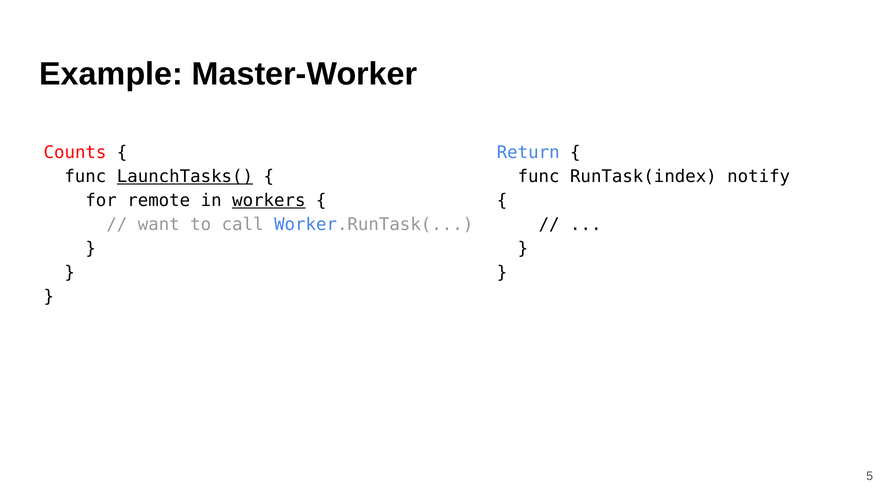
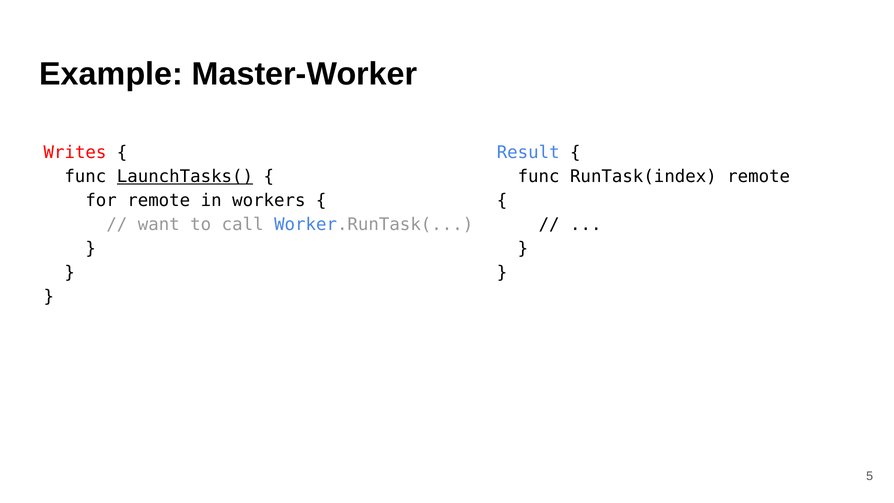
Counts: Counts -> Writes (75, 152)
Return: Return -> Result (528, 152)
RunTask(index notify: notify -> remote (759, 176)
workers underline: present -> none (269, 200)
